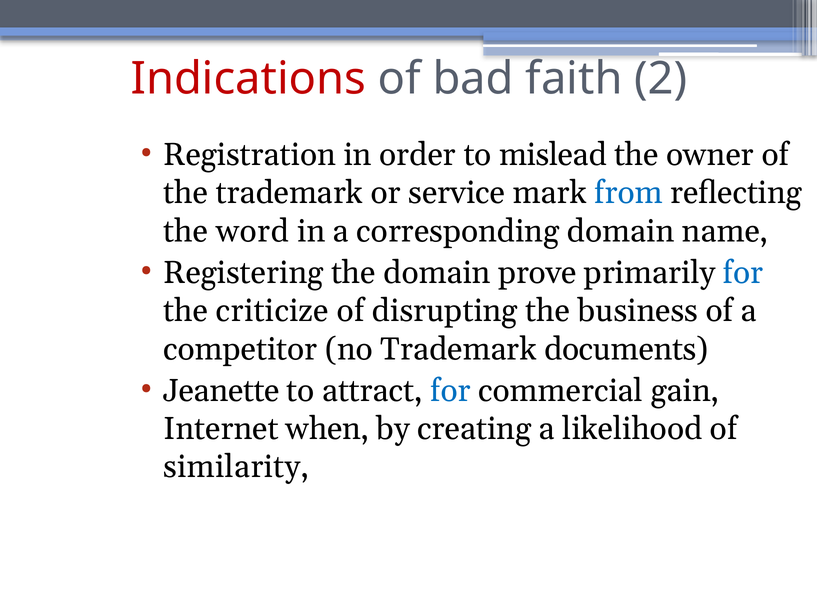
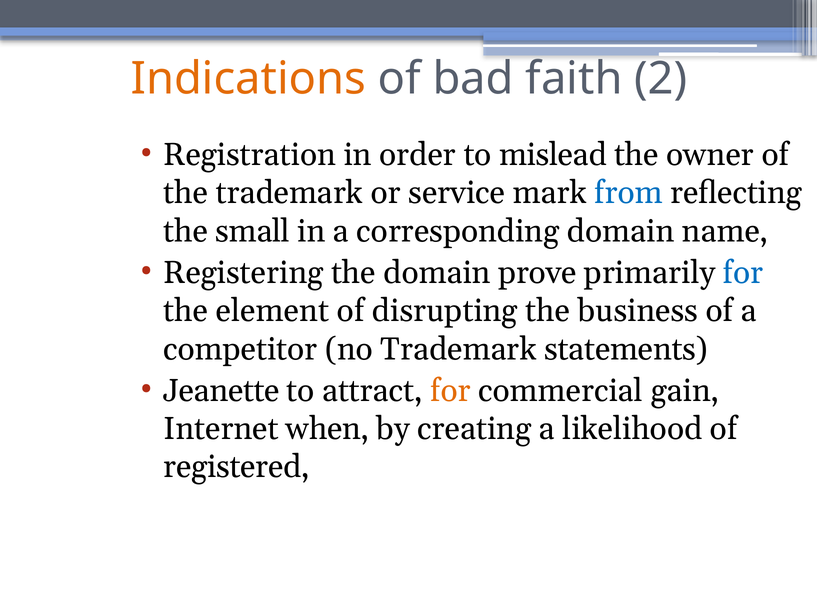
Indications colour: red -> orange (248, 79)
word: word -> small (253, 231)
criticize: criticize -> element (272, 311)
documents: documents -> statements (626, 349)
for colour: blue -> orange (451, 390)
similarity: similarity -> registered (237, 467)
